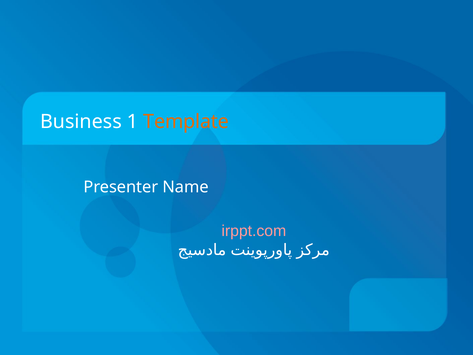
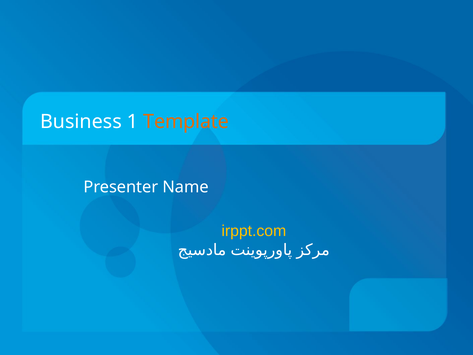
irppt.com colour: pink -> yellow (254, 231)
